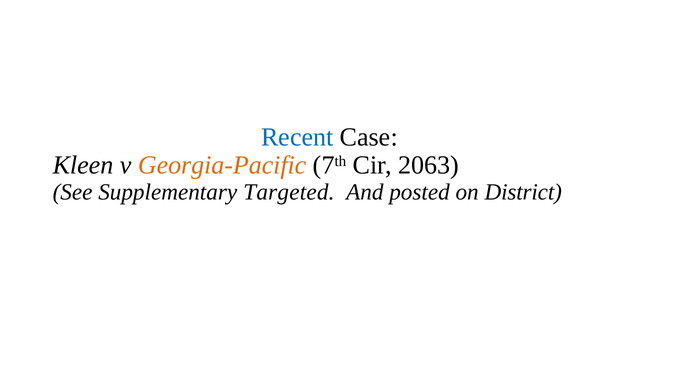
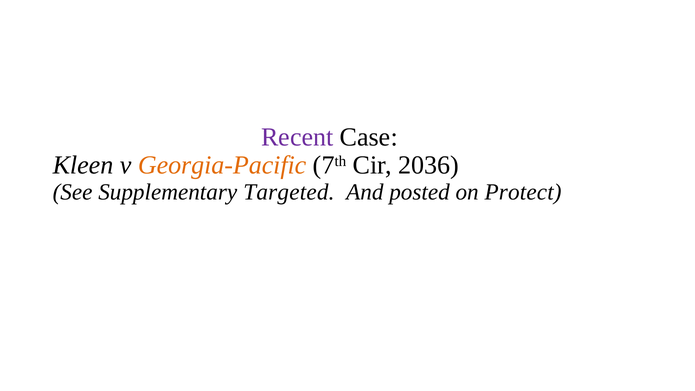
Recent colour: blue -> purple (297, 137)
2063: 2063 -> 2036 (428, 165)
District: District -> Protect (523, 192)
